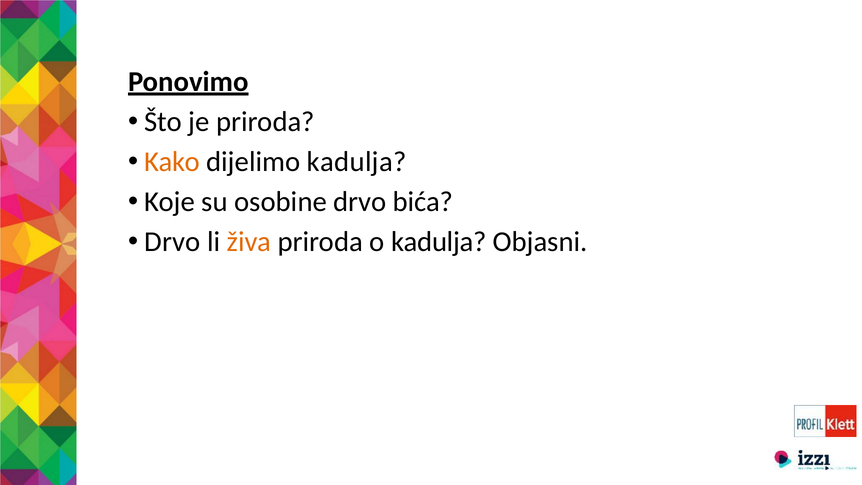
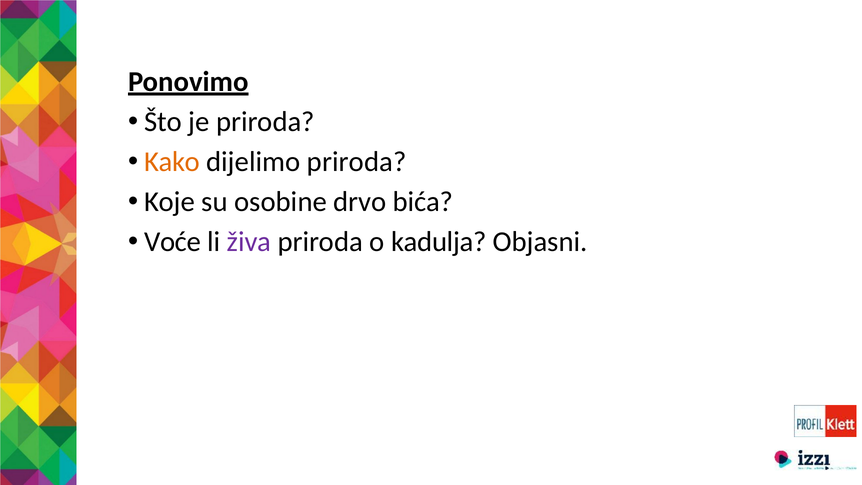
dijelimo kadulja: kadulja -> priroda (357, 162)
Drvo: Drvo -> Voće (173, 242)
živa colour: orange -> purple (249, 242)
